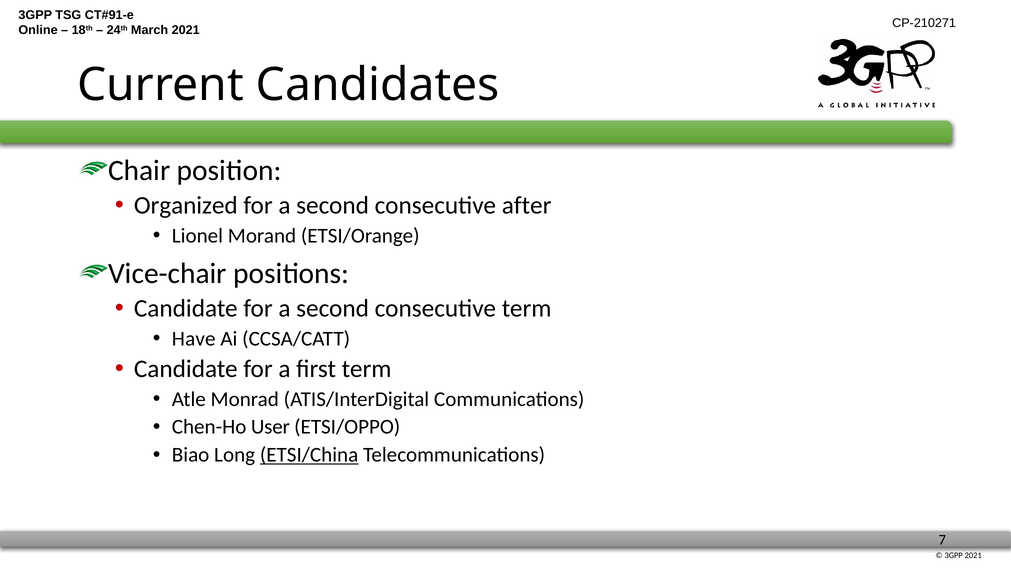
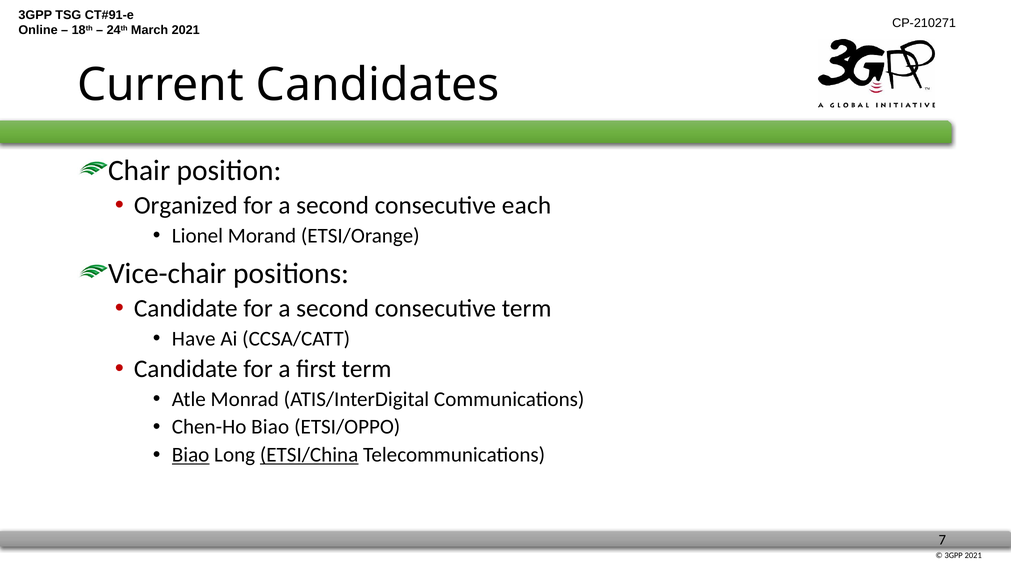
after: after -> each (527, 206)
Chen-Ho User: User -> Biao (270, 428)
Biao underline: none -> present (191, 456)
